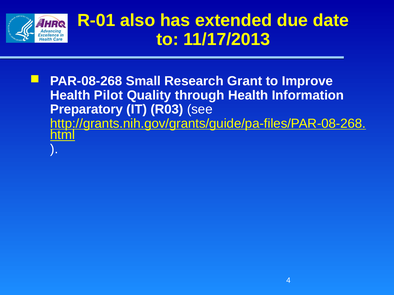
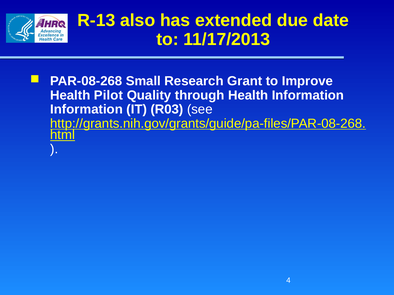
R-01: R-01 -> R-13 (96, 20)
Preparatory: Preparatory -> Information (87, 110)
